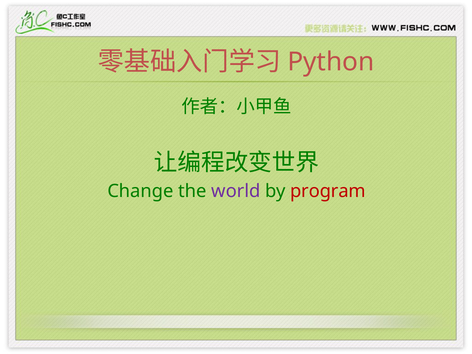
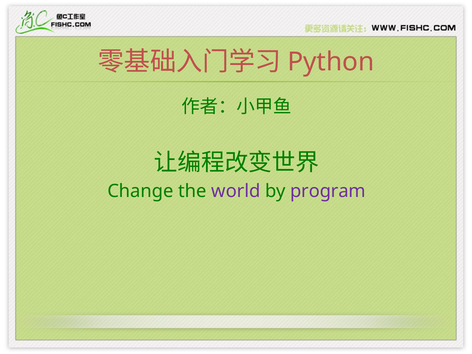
program colour: red -> purple (328, 191)
